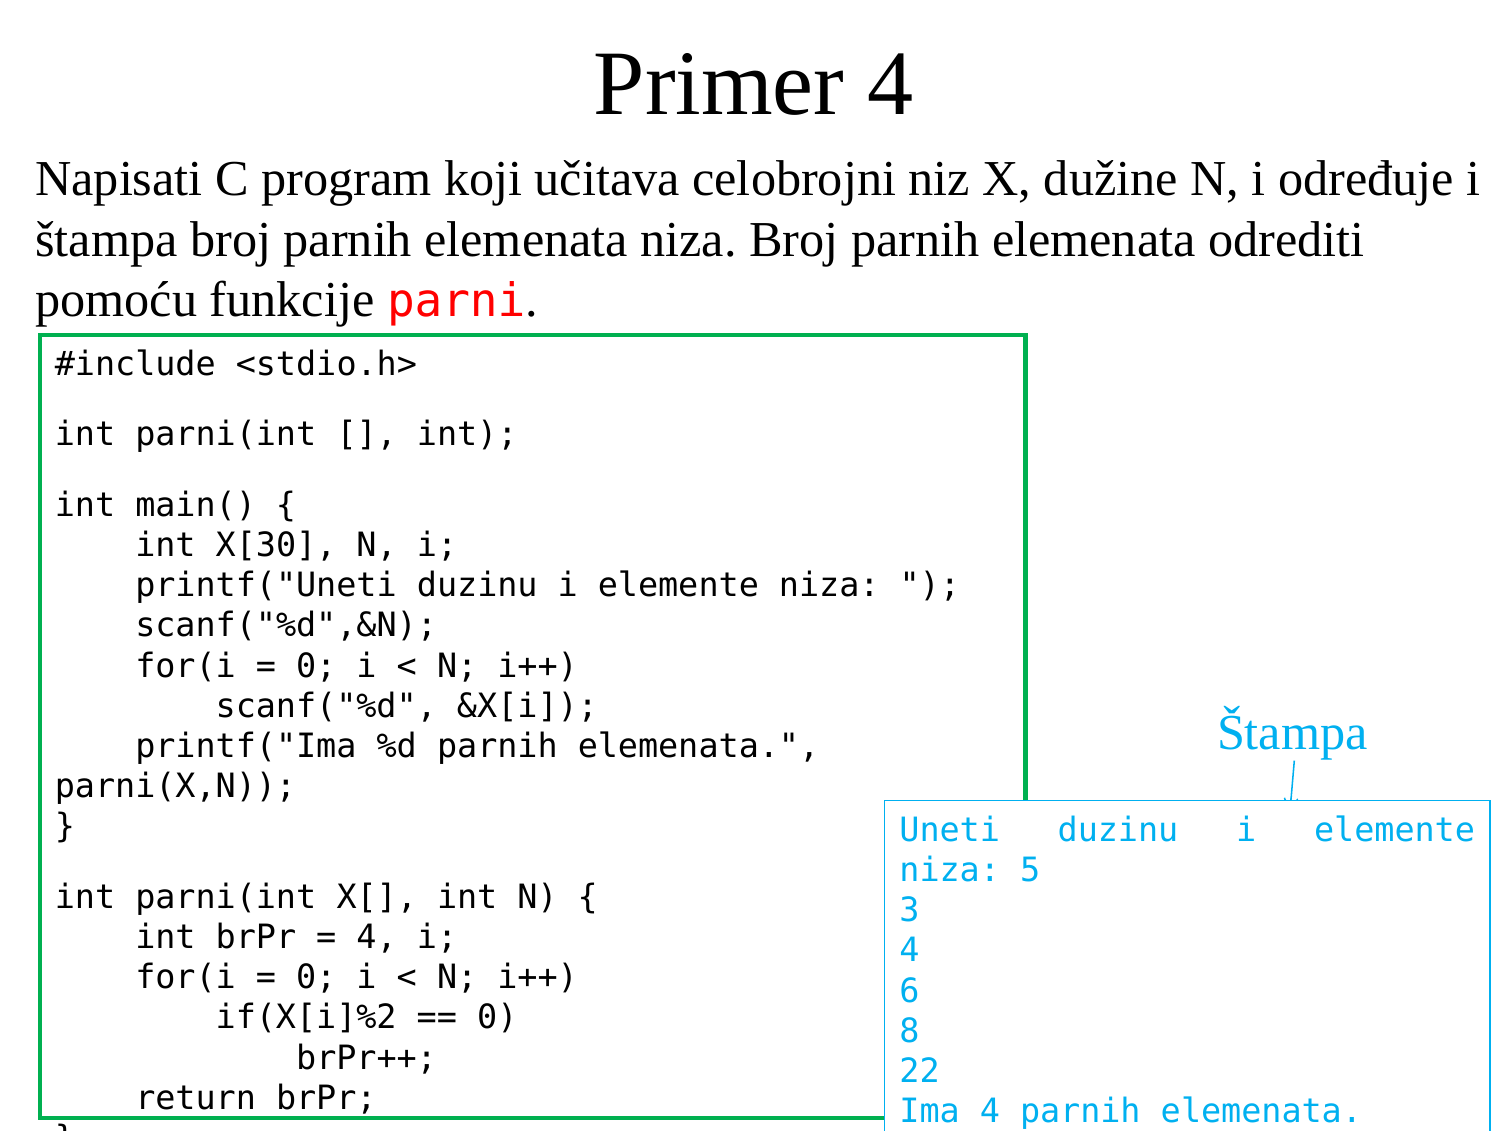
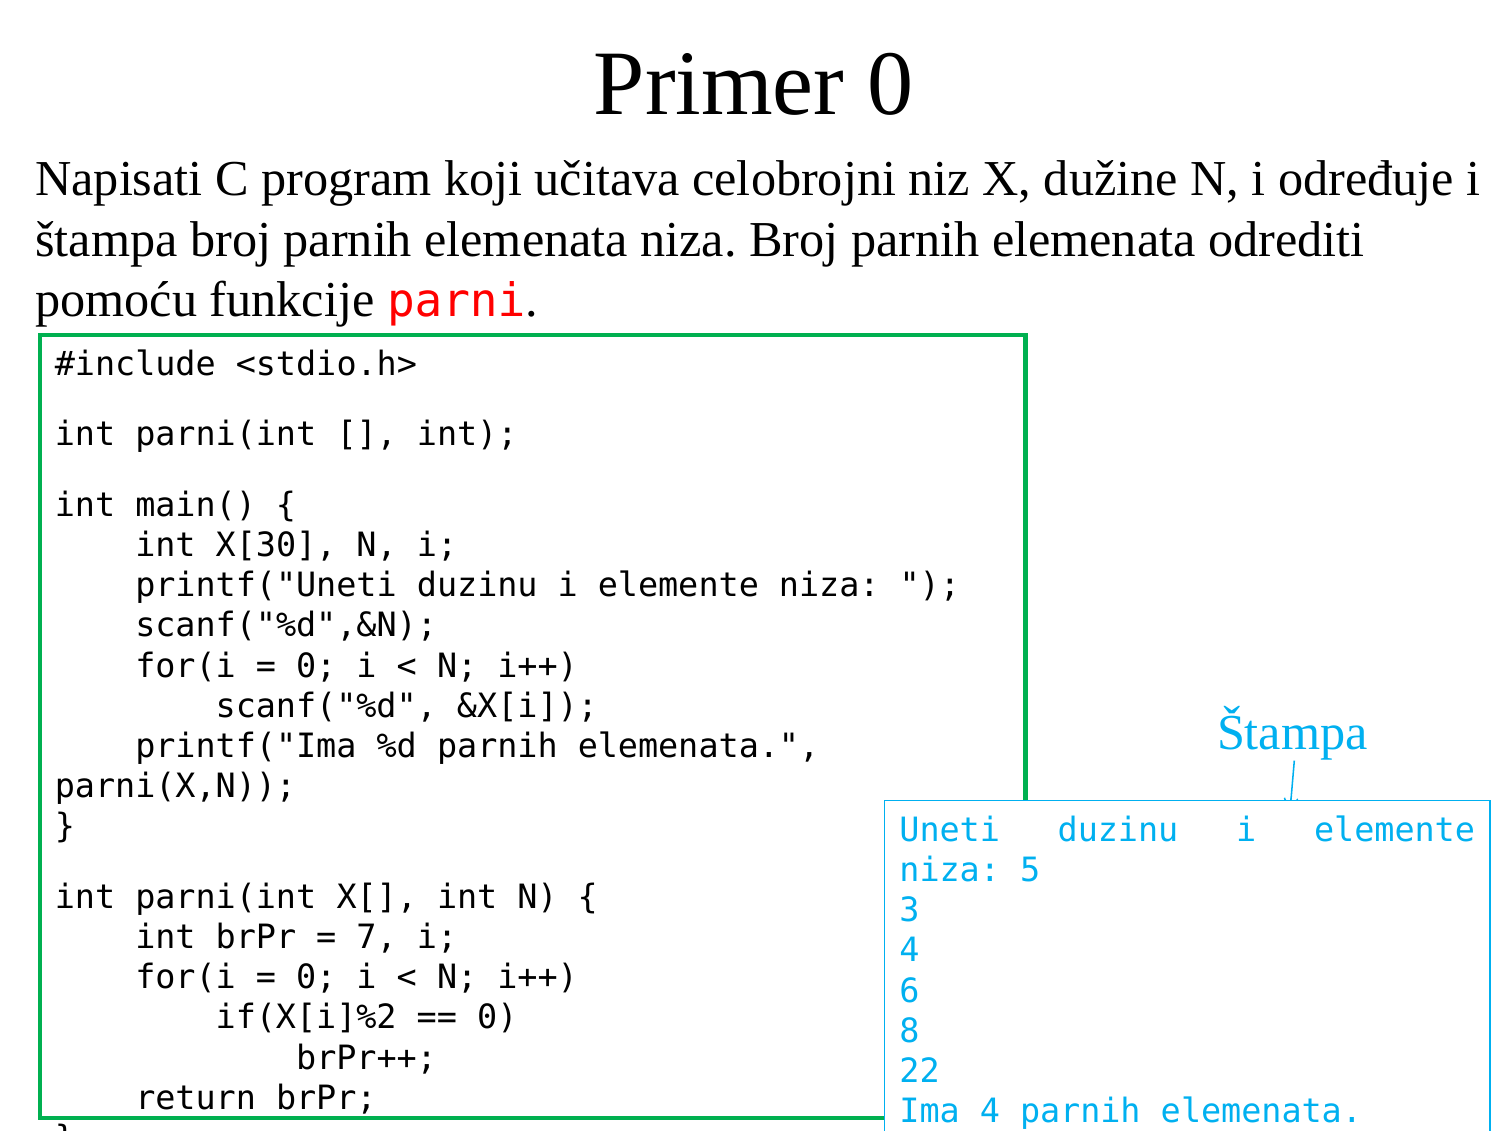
Primer 4: 4 -> 0 (890, 84)
4: 4 -> 7 (377, 937)
